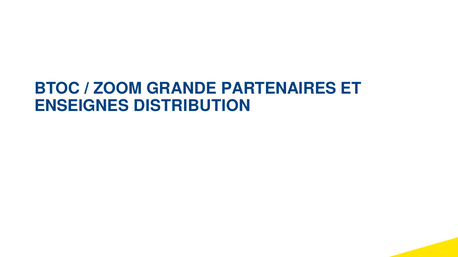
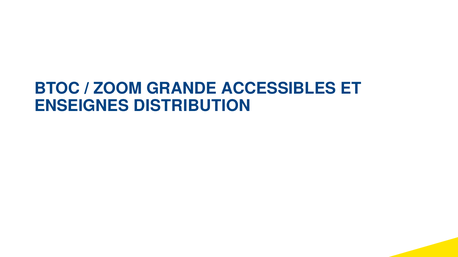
PARTENAIRES: PARTENAIRES -> ACCESSIBLES (279, 89)
